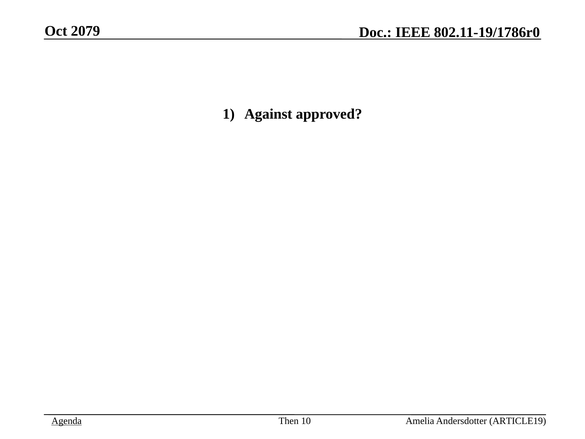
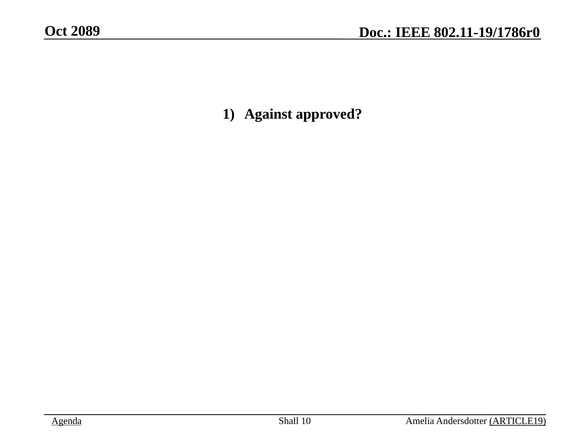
2079: 2079 -> 2089 (85, 31)
Then: Then -> Shall (289, 421)
ARTICLE19 underline: none -> present (518, 421)
